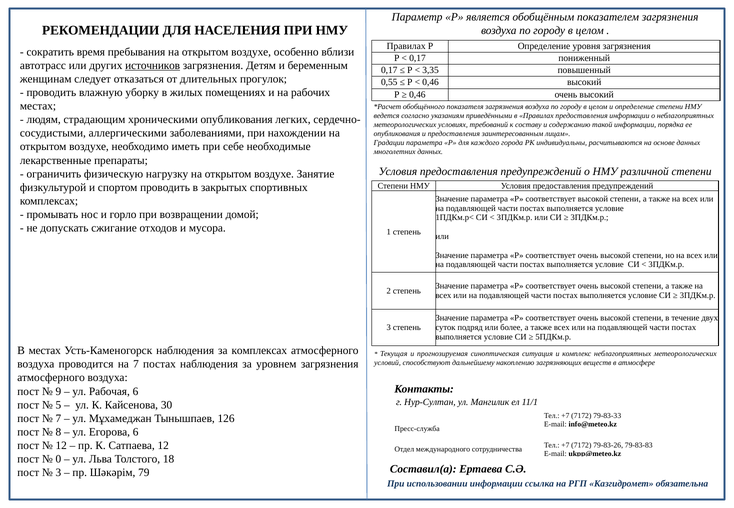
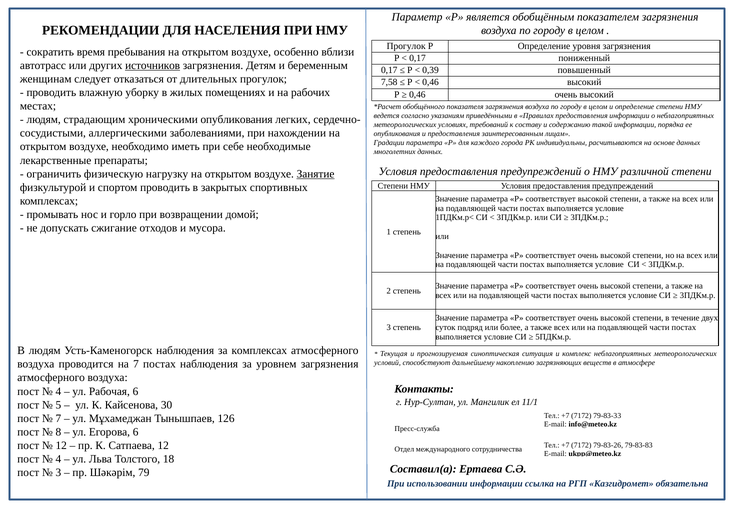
Правилах: Правилах -> Прогулок (406, 46)
3,35: 3,35 -> 0,39 (431, 70)
0,55: 0,55 -> 7,58 (389, 82)
Занятие underline: none -> present (316, 174)
В местах: местах -> людям (45, 351)
9: 9 -> 4 (58, 391)
0: 0 -> 4 (58, 459)
